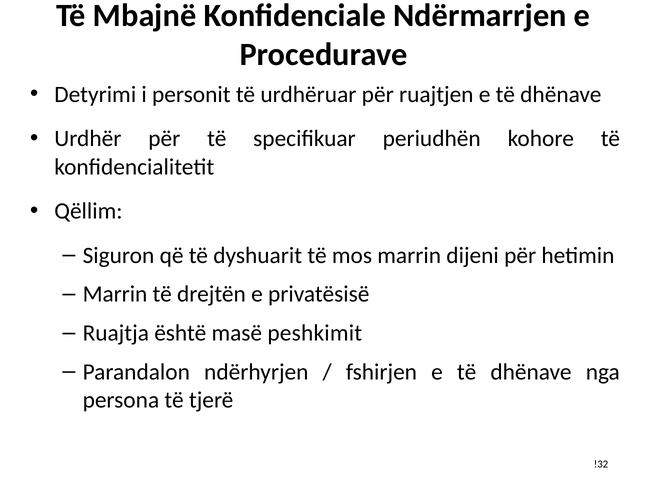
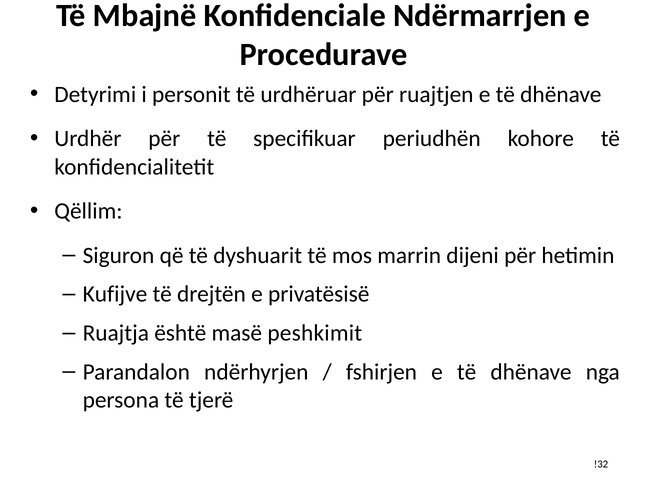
Marrin: Marrin -> Kufijve (115, 294)
